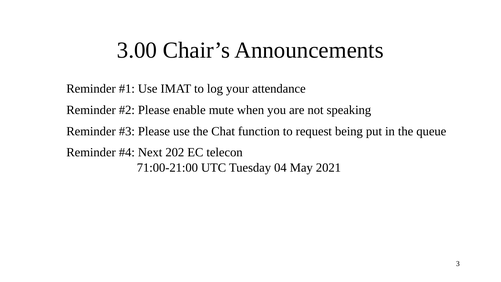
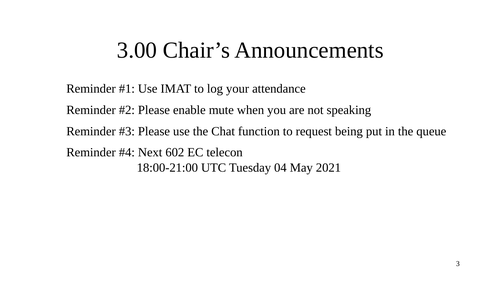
202: 202 -> 602 (175, 152)
71:00-21:00: 71:00-21:00 -> 18:00-21:00 (167, 167)
